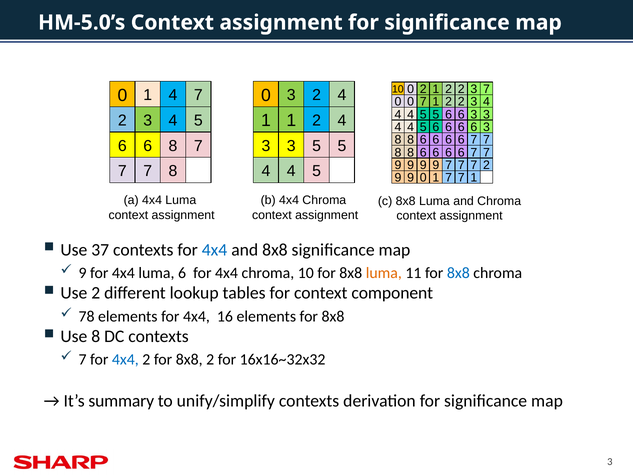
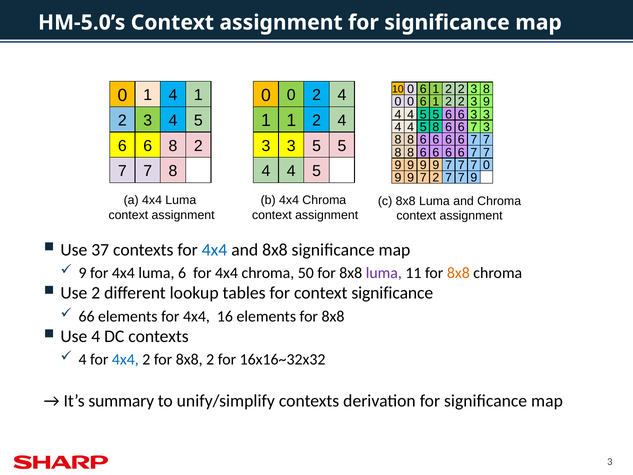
7: 7 -> 8 (487, 89)
10 2: 2 -> 6 (423, 89)
3: 3 -> 0 (291, 95)
4 7: 7 -> 1 (198, 95)
0 7: 7 -> 6 (423, 102)
4: 4 -> 9 (487, 102)
6: 6 -> 8 (436, 127)
6: 6 -> 7 (474, 127)
8 7: 7 -> 2 (198, 146)
2: 2 -> 0 (487, 165)
9 0: 0 -> 7 (423, 178)
1: 1 -> 2 (436, 178)
7 1: 1 -> 9 (474, 178)
chroma 10: 10 -> 50 (306, 273)
luma colour: orange -> purple (384, 273)
8x8 colour: blue -> orange (458, 273)
context component: component -> significance (392, 293)
78: 78 -> 66 (87, 316)
Use 8: 8 -> 4 (96, 336)
7: 7 -> 4 (83, 359)
